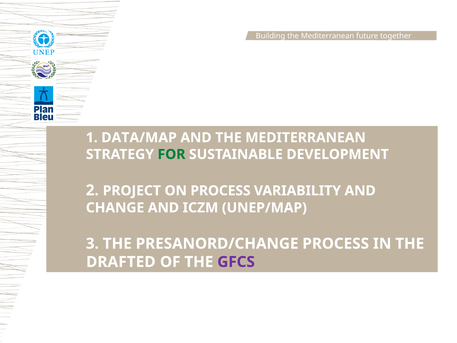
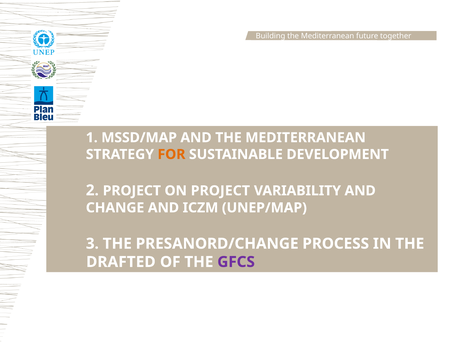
DATA/MAP: DATA/MAP -> MSSD/MAP (139, 138)
FOR colour: green -> orange (171, 154)
ON PROCESS: PROCESS -> PROJECT (220, 191)
